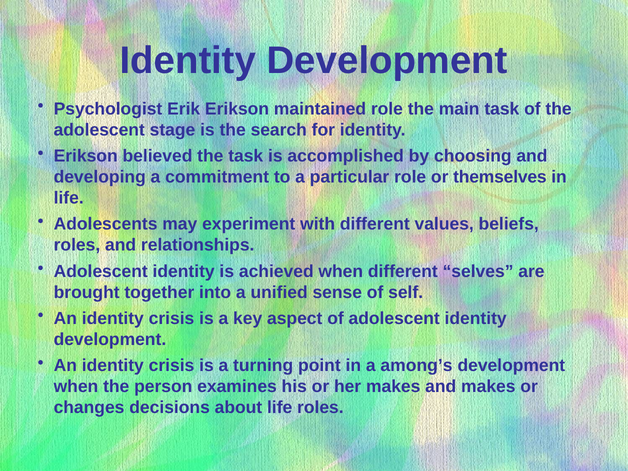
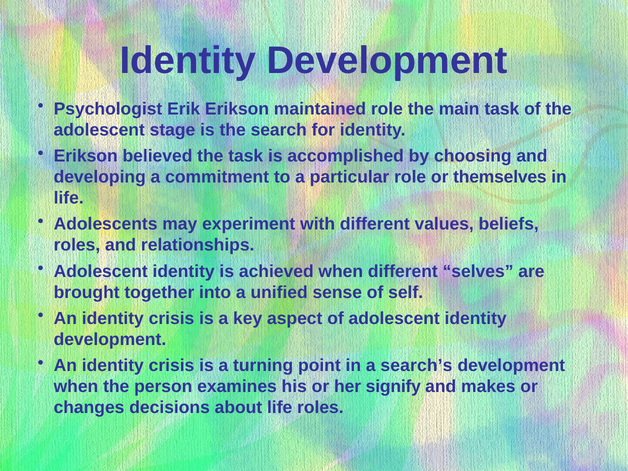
among’s: among’s -> search’s (416, 366)
her makes: makes -> signify (393, 387)
